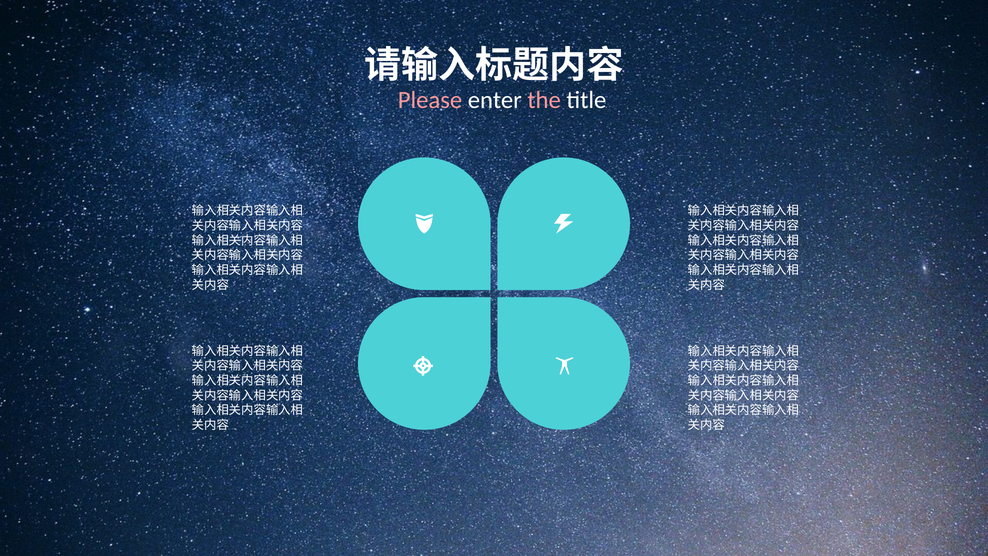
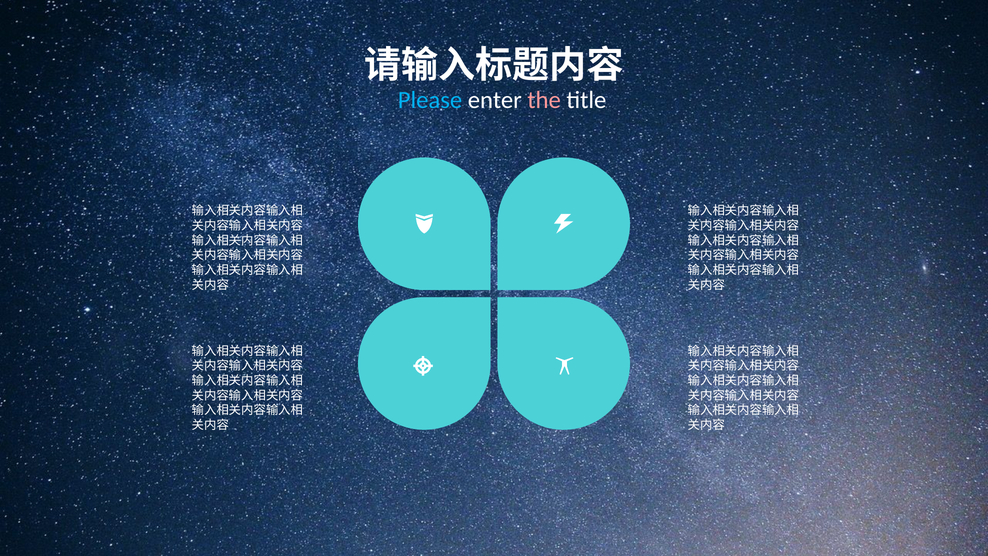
Please colour: pink -> light blue (430, 100)
